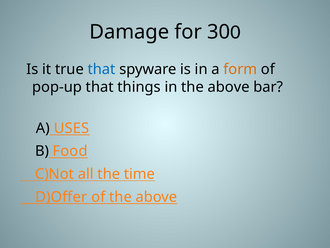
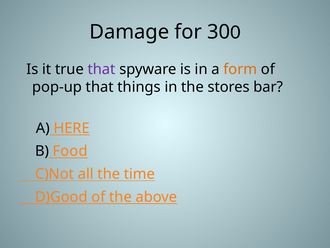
that colour: blue -> purple (102, 69)
in the above: above -> stores (229, 87)
USES: USES -> HERE (72, 128)
D)Offer: D)Offer -> D)Good (61, 197)
